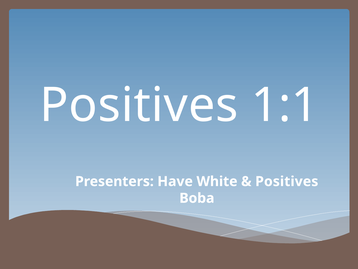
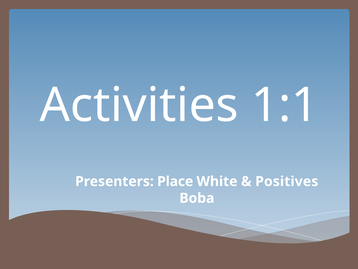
Positives: Positives -> Activities (139, 105)
Have: Have -> Place (175, 181)
